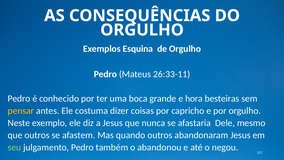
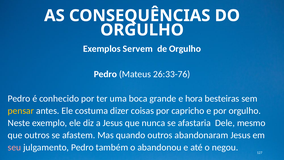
Esquina: Esquina -> Servem (138, 49)
26:33-11: 26:33-11 -> 26:33-76 (172, 74)
seu colour: light green -> pink (14, 147)
